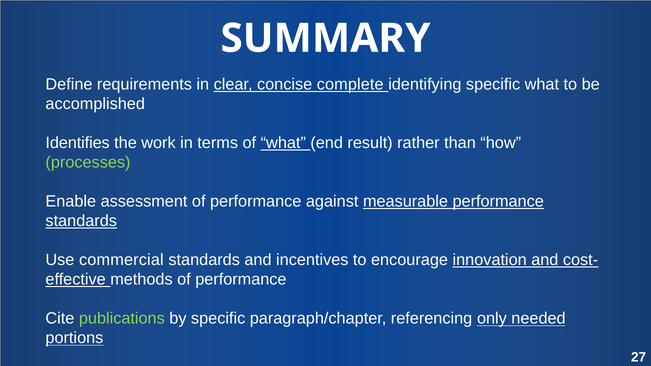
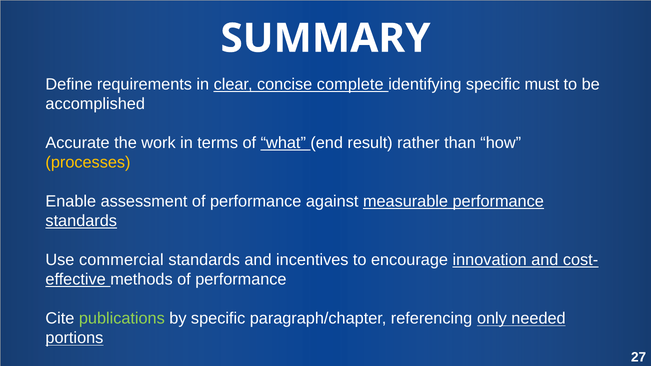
specific what: what -> must (542, 84)
Identifies: Identifies -> Accurate (78, 143)
processes colour: light green -> yellow (88, 162)
